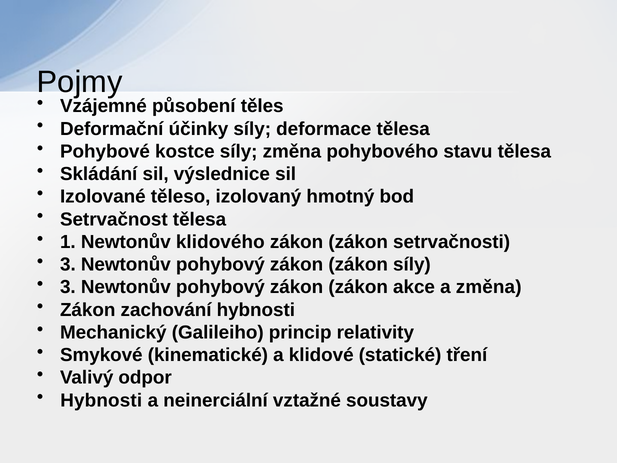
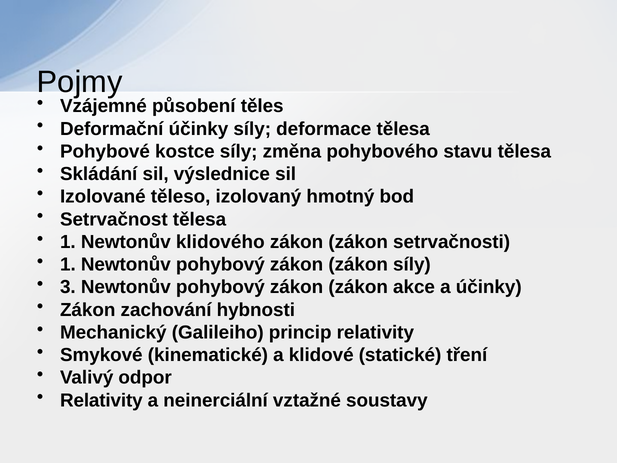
3: 3 -> 1 (68, 264)
a změna: změna -> účinky (489, 287)
Hybnosti: Hybnosti -> Relativity (101, 400)
